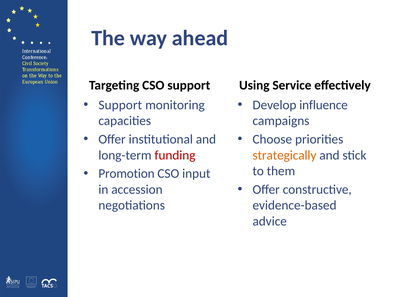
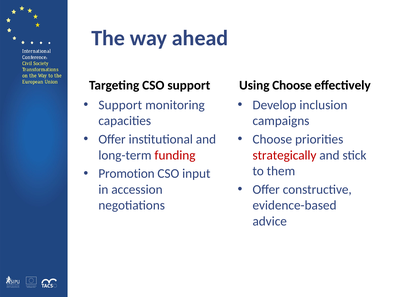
Using Service: Service -> Choose (292, 85)
influence: influence -> inclusion (323, 105)
strategically colour: orange -> red (284, 155)
